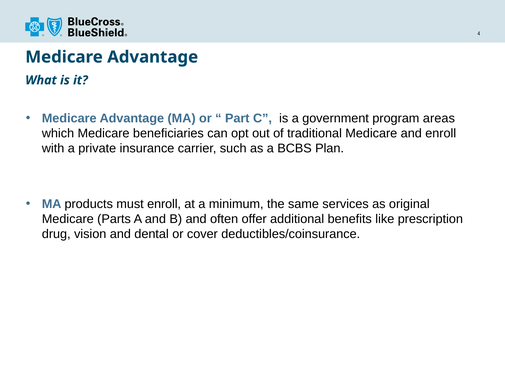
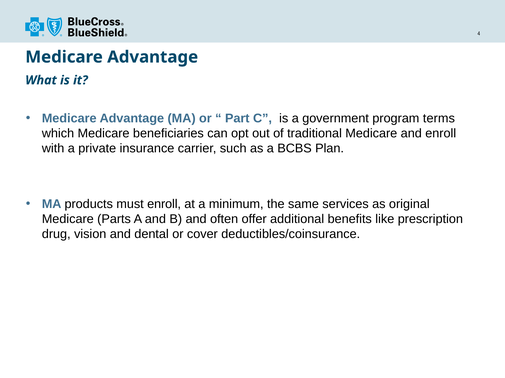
areas: areas -> terms (439, 118)
